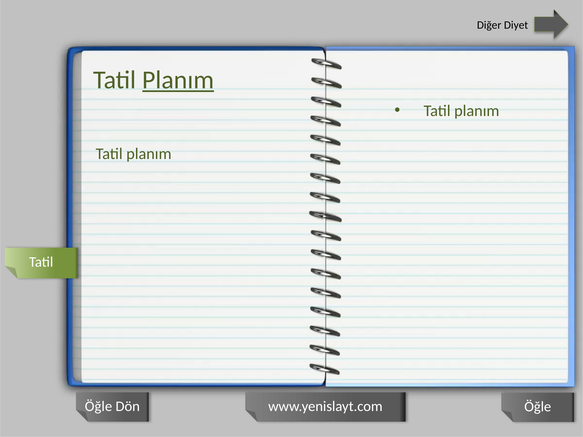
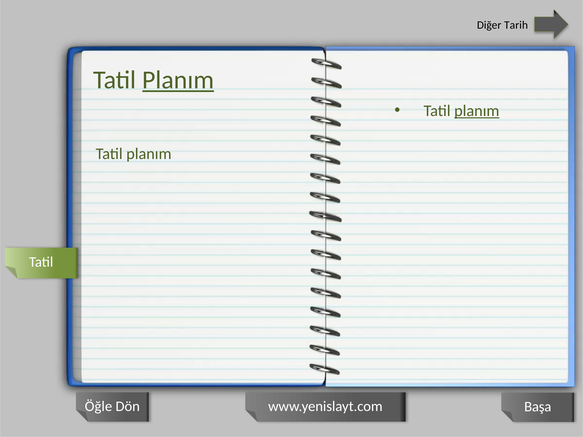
Diyet: Diyet -> Tarih (516, 25)
planım underline: none -> present (477, 111)
Öğle: Öğle -> Başa (538, 407)
